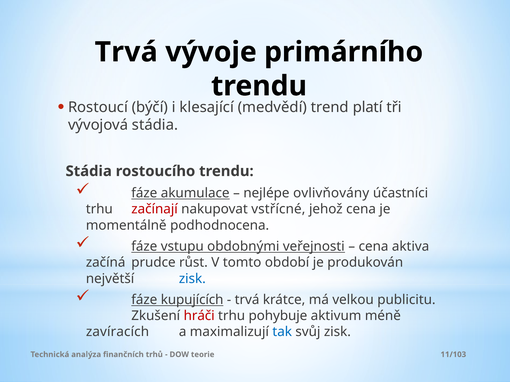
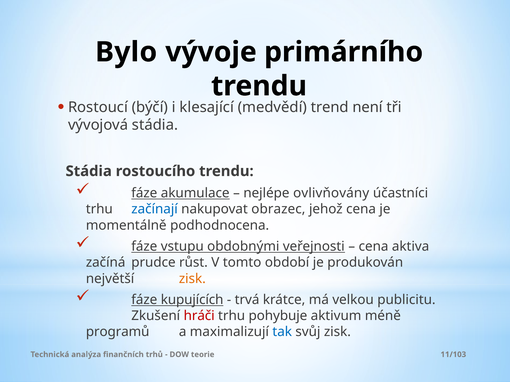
Trvá: Trvá -> Bylo (126, 52)
platí: platí -> není (368, 107)
začínají colour: red -> blue (155, 209)
vstřícné: vstřícné -> obrazec (278, 209)
zisk colour: blue -> orange (192, 279)
zavíracích: zavíracích -> programů (118, 332)
